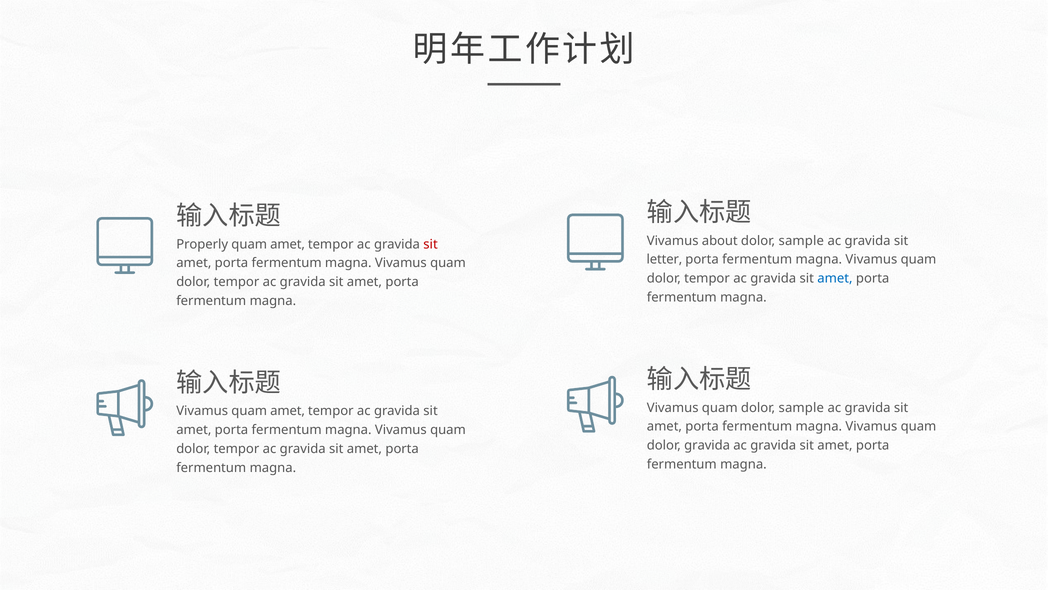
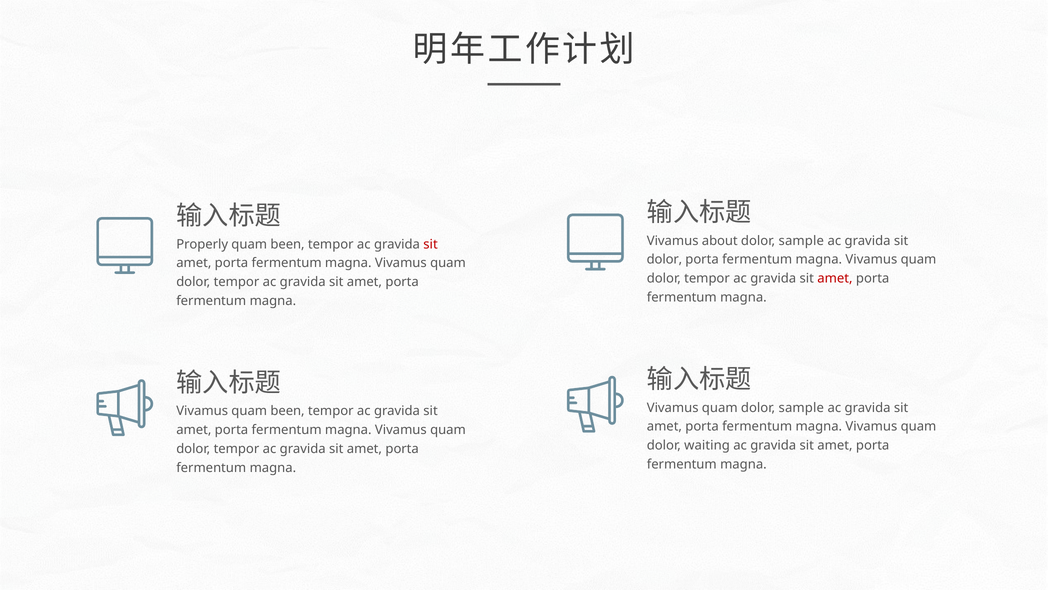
amet: amet -> been (288, 244)
letter: letter -> dolor (664, 259)
amet colour: blue -> red (835, 278)
Vivamus quam amet: amet -> been (288, 411)
dolor gravida: gravida -> waiting (707, 445)
